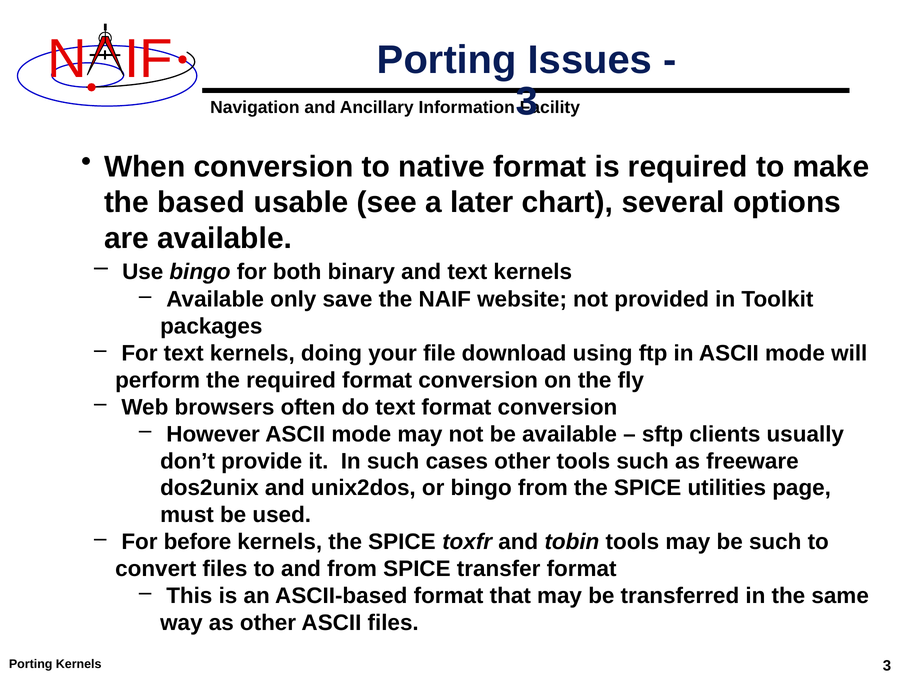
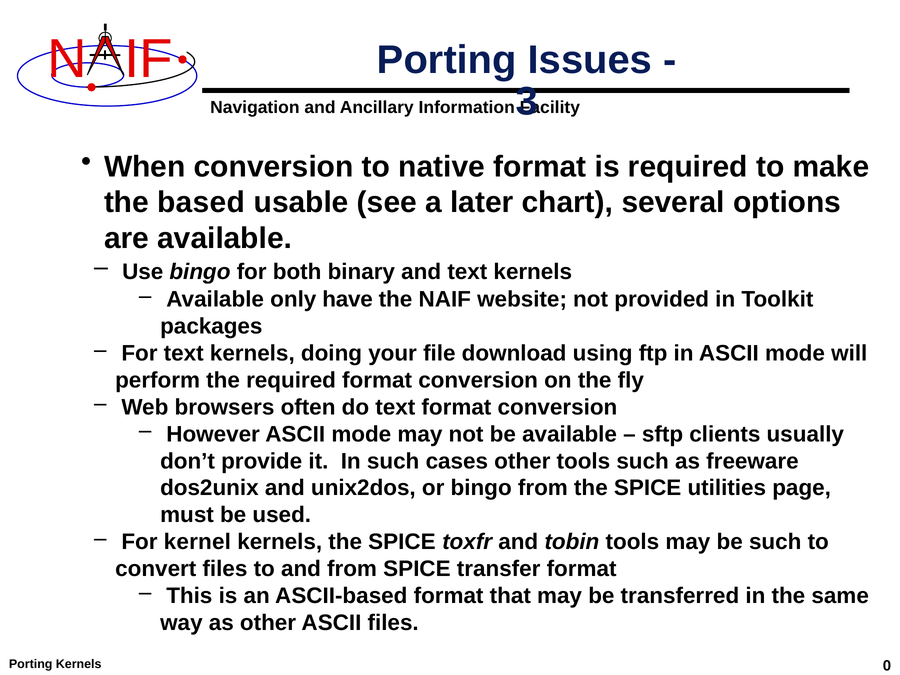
save: save -> have (348, 300)
before: before -> kernel (197, 542)
Kernels 3: 3 -> 0 (887, 666)
